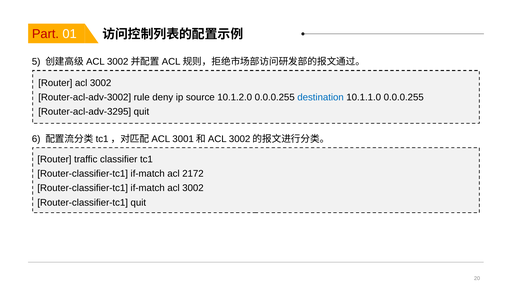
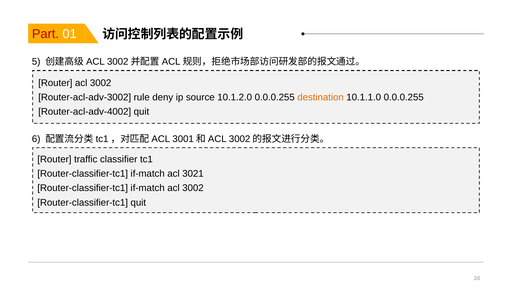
destination colour: blue -> orange (321, 97)
Router-acl-adv-3295: Router-acl-adv-3295 -> Router-acl-adv-4002 (85, 112)
2172: 2172 -> 3021 (193, 174)
